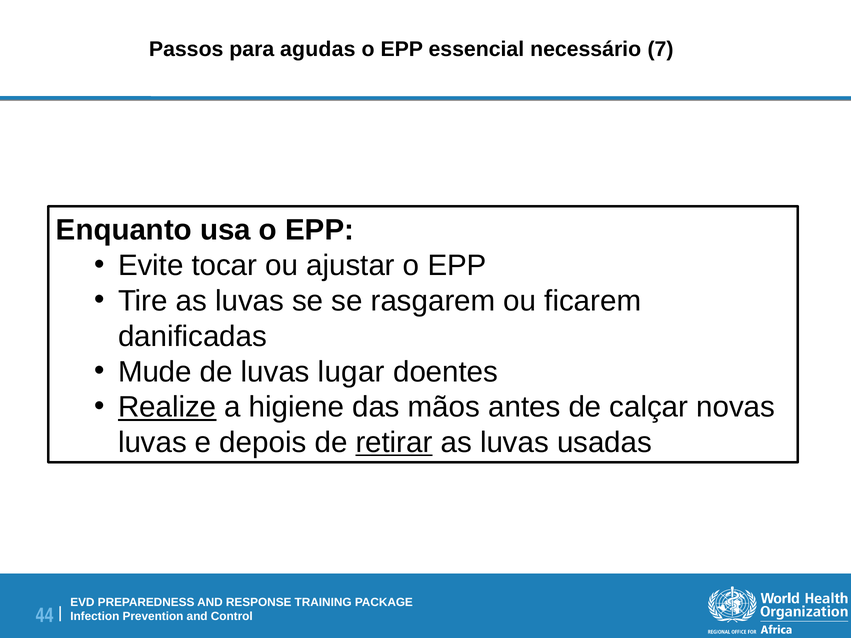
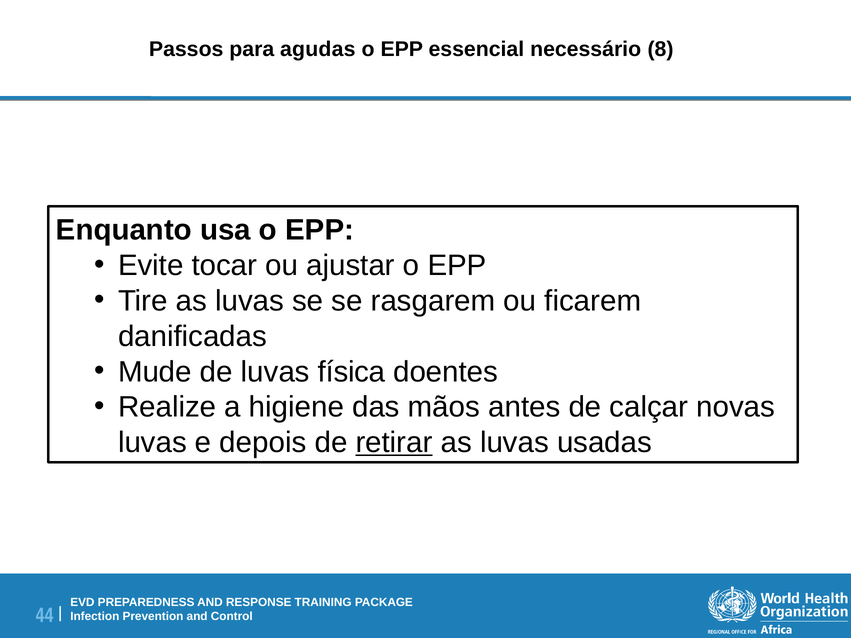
7: 7 -> 8 (661, 49)
lugar: lugar -> física (352, 372)
Realize underline: present -> none (167, 407)
